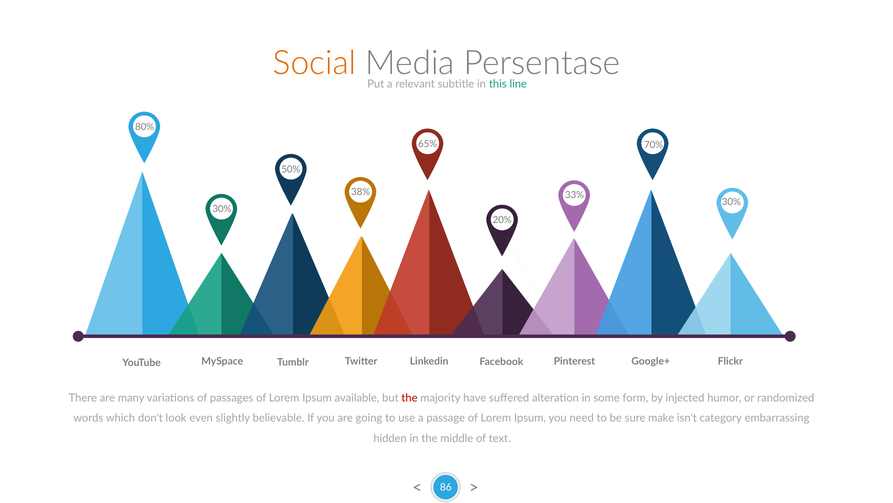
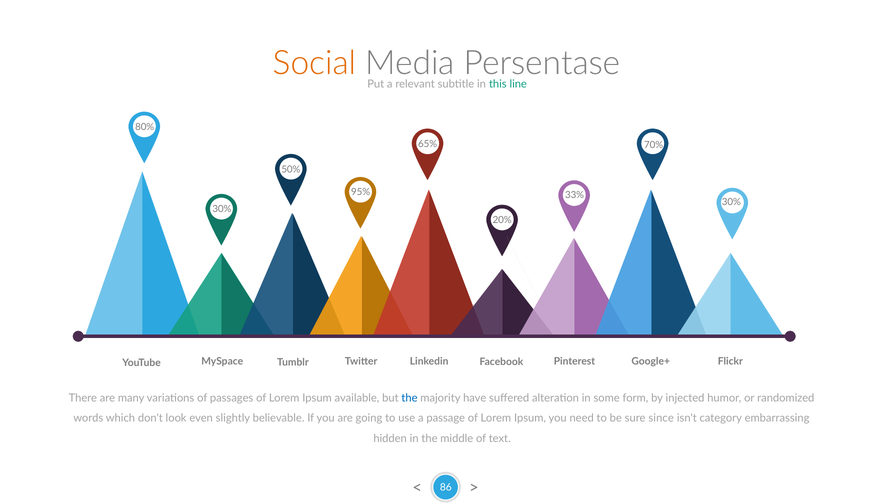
38%: 38% -> 95% (361, 192)
the colour: red -> blue (410, 398)
make: make -> since (661, 418)
